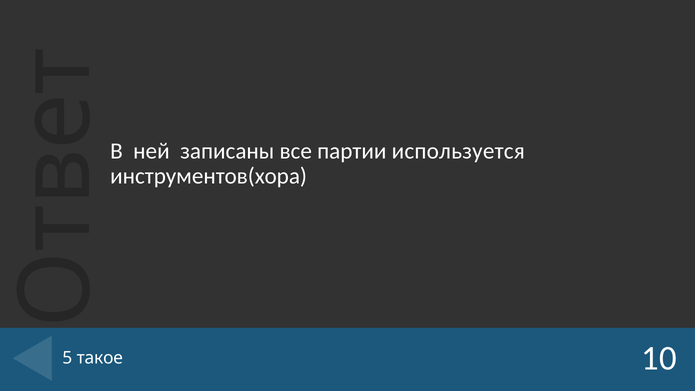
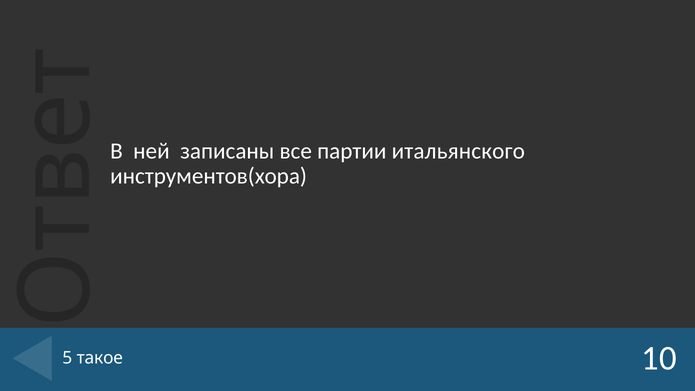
используется: используется -> итальянского (458, 151)
